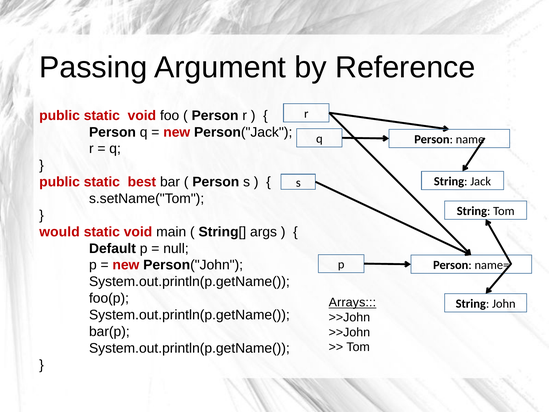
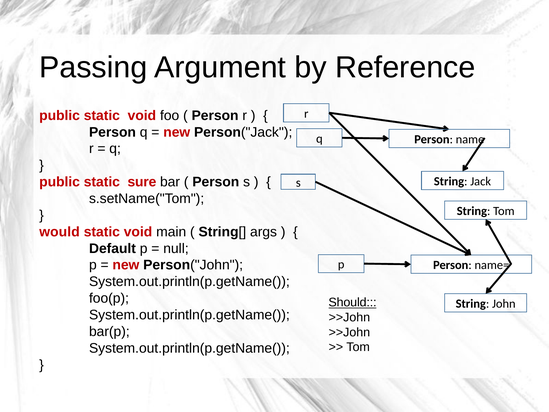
best: best -> sure (142, 182)
Arrays: Arrays -> Should (353, 302)
